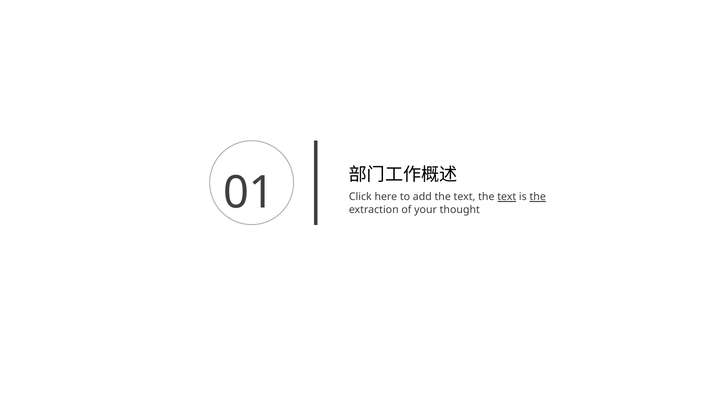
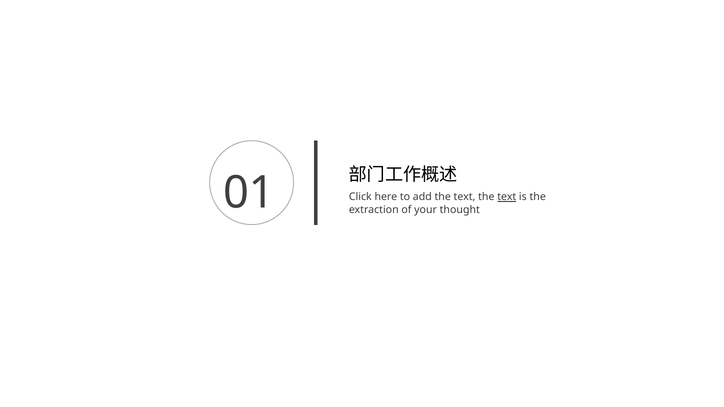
the underline: present -> none (538, 197)
